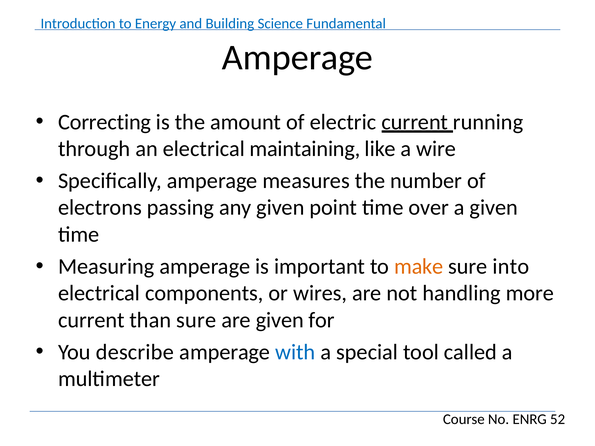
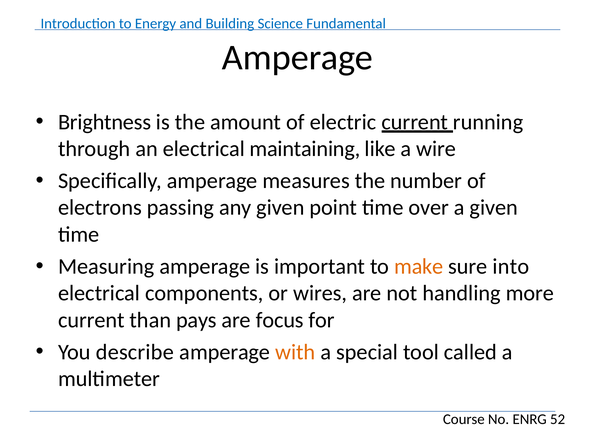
Correcting: Correcting -> Brightness (105, 122)
than sure: sure -> pays (196, 320)
are given: given -> focus (280, 320)
with colour: blue -> orange (295, 352)
